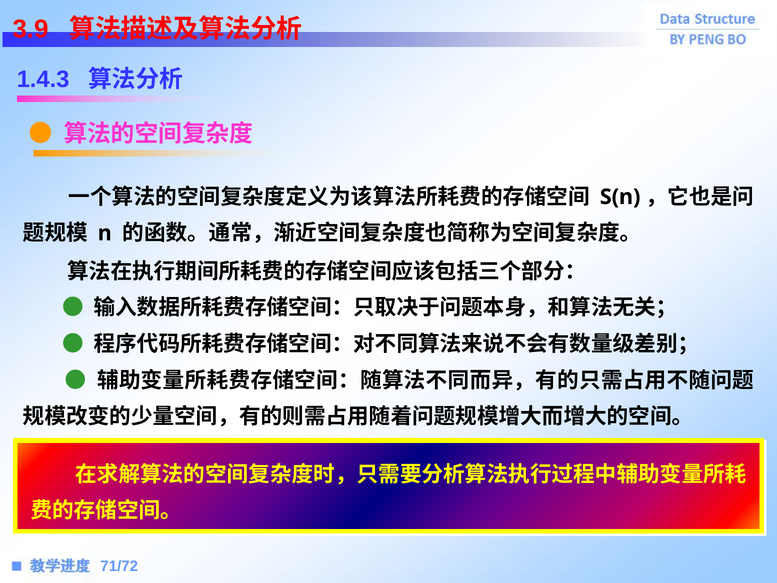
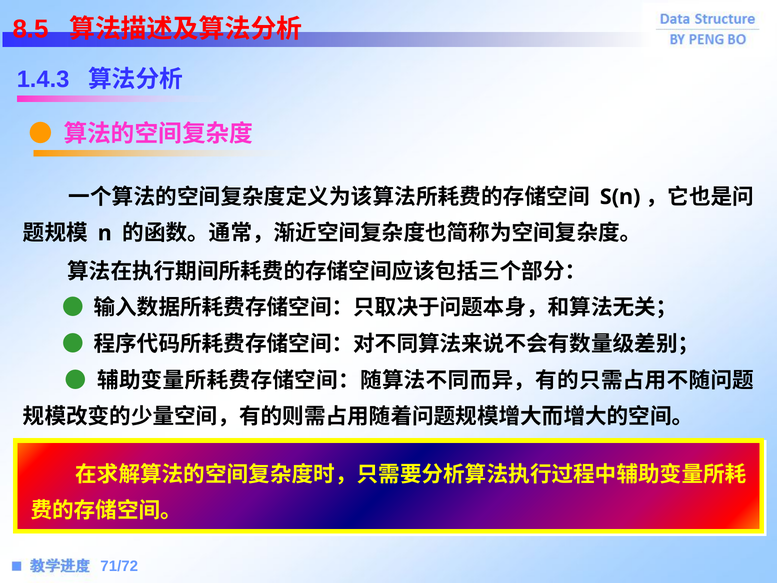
3.9: 3.9 -> 8.5 (31, 29)
